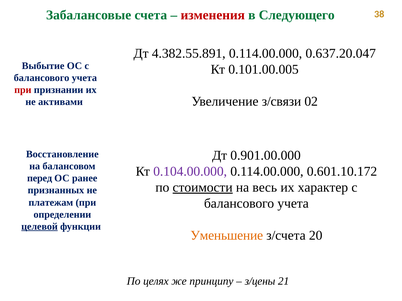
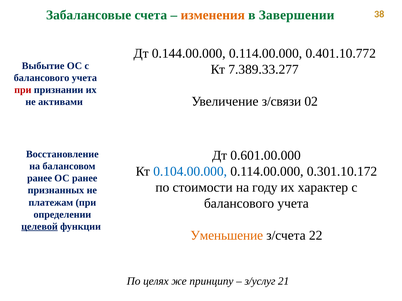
изменения colour: red -> orange (213, 15)
Следующего: Следующего -> Завершении (297, 15)
4.382.55.891: 4.382.55.891 -> 0.144.00.000 (189, 53)
0.637.20.047: 0.637.20.047 -> 0.401.10.772 (341, 53)
0.101.00.005: 0.101.00.005 -> 7.389.33.277 (264, 69)
0.901.00.000: 0.901.00.000 -> 0.601.00.000 (266, 156)
0.104.00.000 colour: purple -> blue (190, 172)
0.601.10.172: 0.601.10.172 -> 0.301.10.172 (342, 172)
перед: перед -> ранее (40, 179)
стоимости underline: present -> none (203, 188)
весь: весь -> году (265, 188)
20: 20 -> 22 (316, 236)
з/цены: з/цены -> з/услуг (260, 282)
